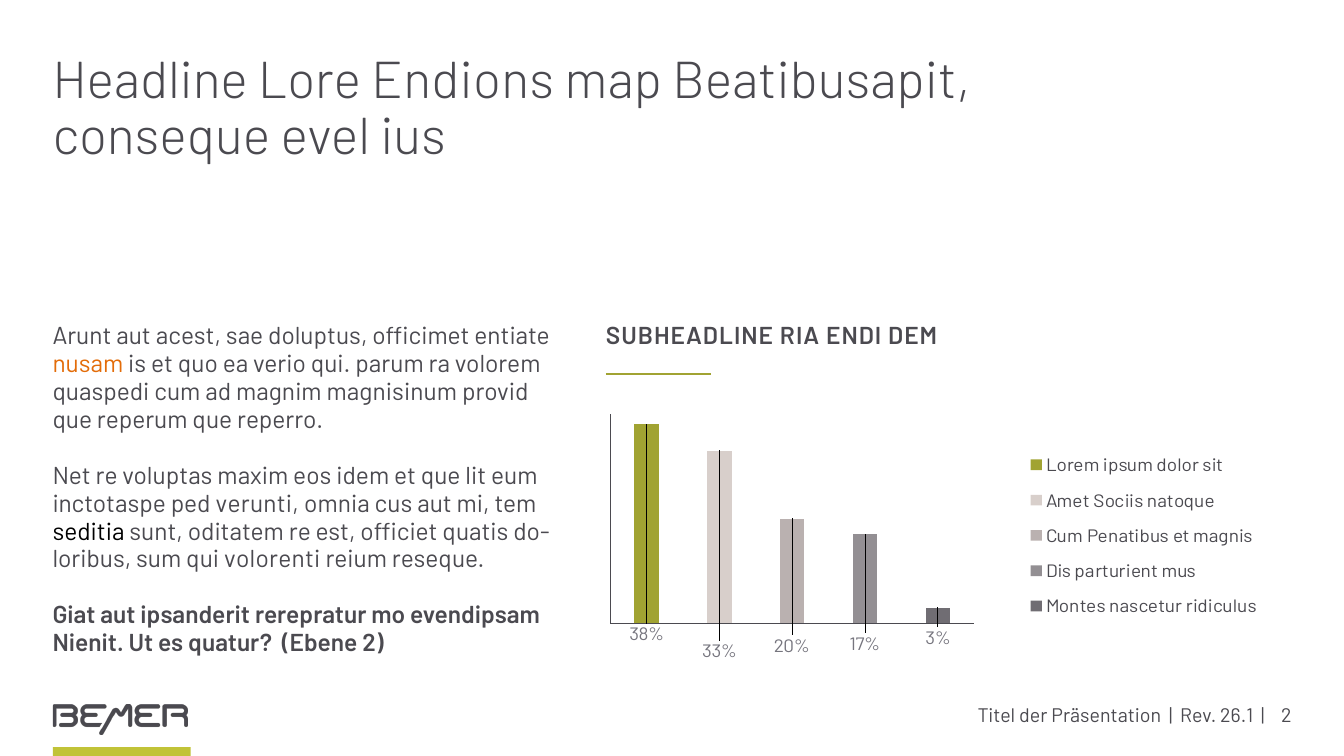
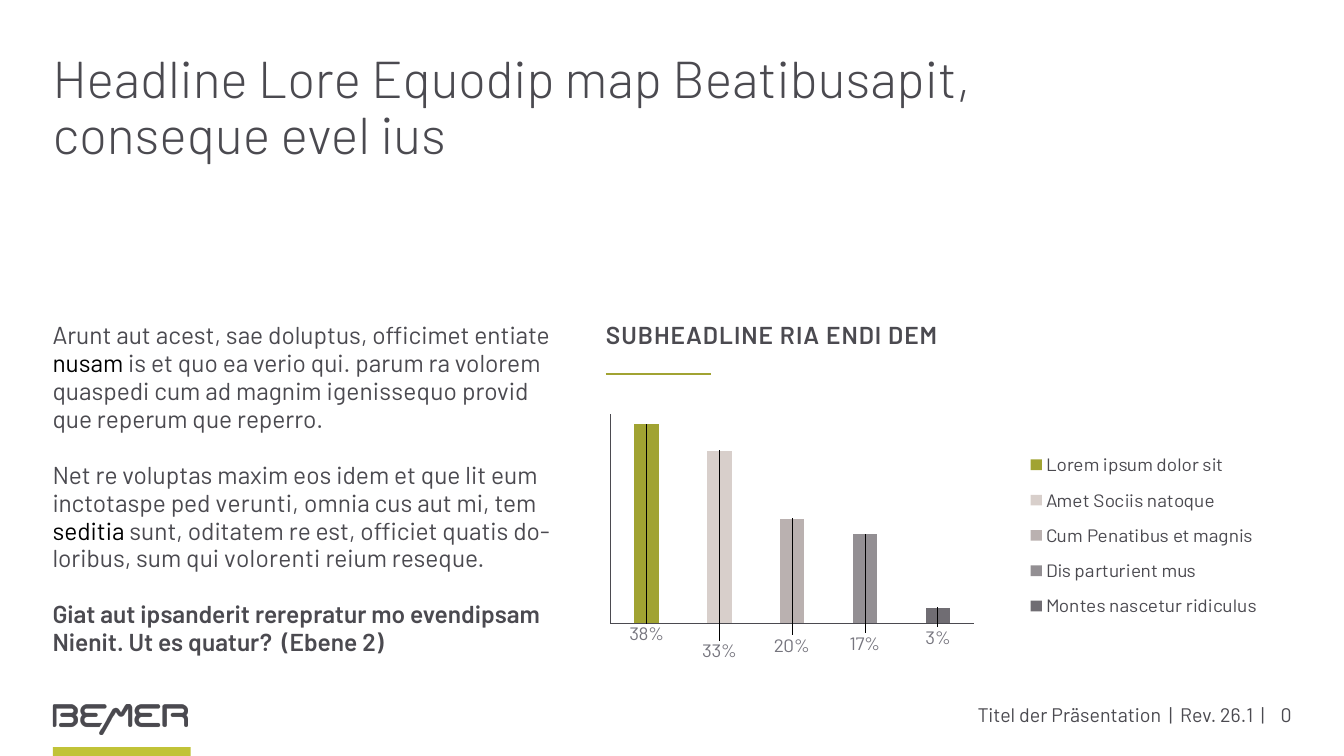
Endions: Endions -> Equodip (463, 82)
nusam colour: orange -> black (88, 365)
magnisinum: magnisinum -> igenissequo (392, 392)
2: 2 -> 0 (1286, 716)
